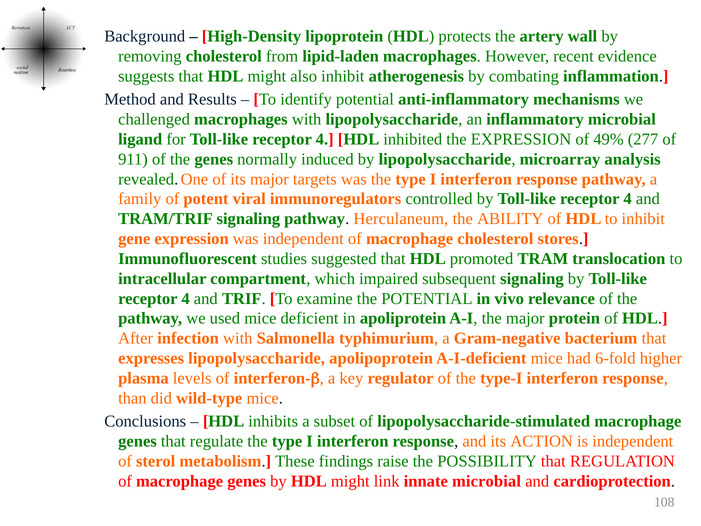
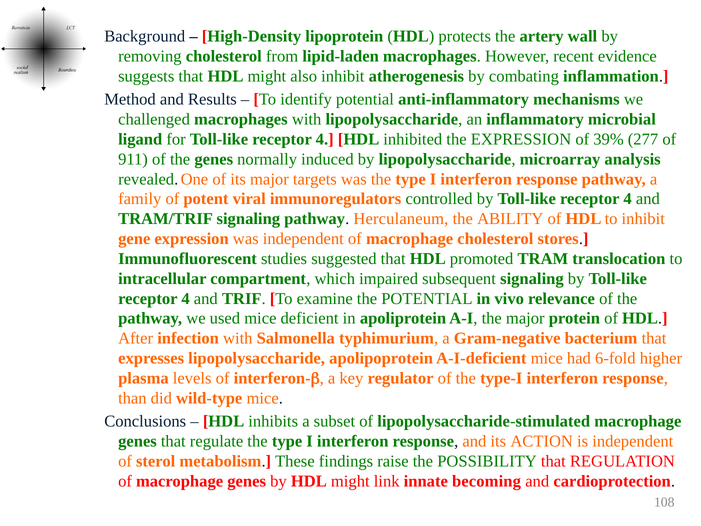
49%: 49% -> 39% (608, 139)
innate microbial: microbial -> becoming (487, 481)
